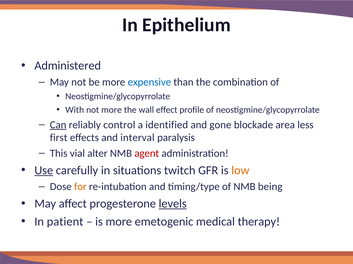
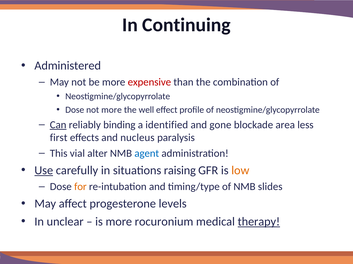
Epithelium: Epithelium -> Continuing (187, 25)
expensive colour: blue -> red (149, 82)
With: With -> Dose (75, 110)
wall: wall -> well (146, 110)
control: control -> binding (119, 125)
interval: interval -> nucleus (137, 138)
agent colour: red -> blue (147, 154)
twitch: twitch -> raising (180, 171)
being: being -> slides (270, 187)
levels underline: present -> none (173, 204)
patient: patient -> unclear (65, 222)
emetogenic: emetogenic -> rocuronium (164, 222)
therapy underline: none -> present (259, 222)
